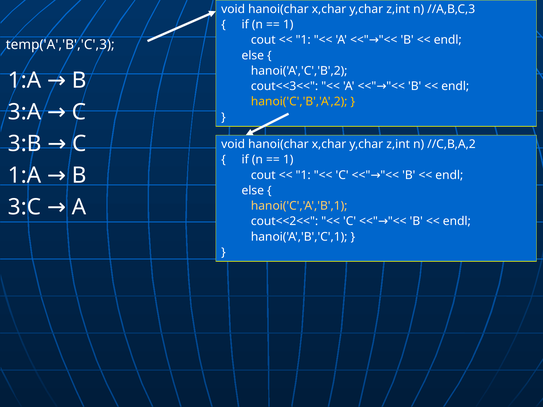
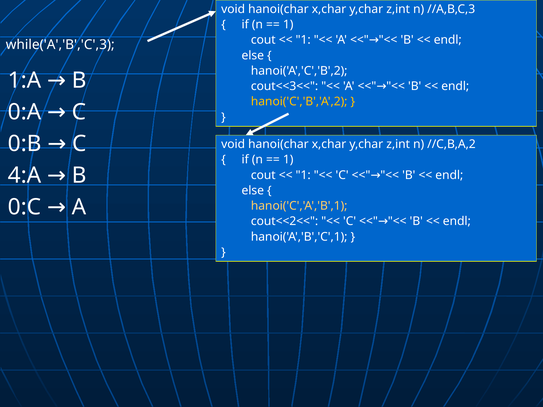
temp('A','B','C',3: temp('A','B','C',3 -> while('A','B','C',3 (60, 45)
3:A: 3:A -> 0:A (25, 112)
3:B: 3:B -> 0:B (25, 144)
1:A: 1:A -> 4:A (25, 175)
3:C: 3:C -> 0:C (25, 207)
